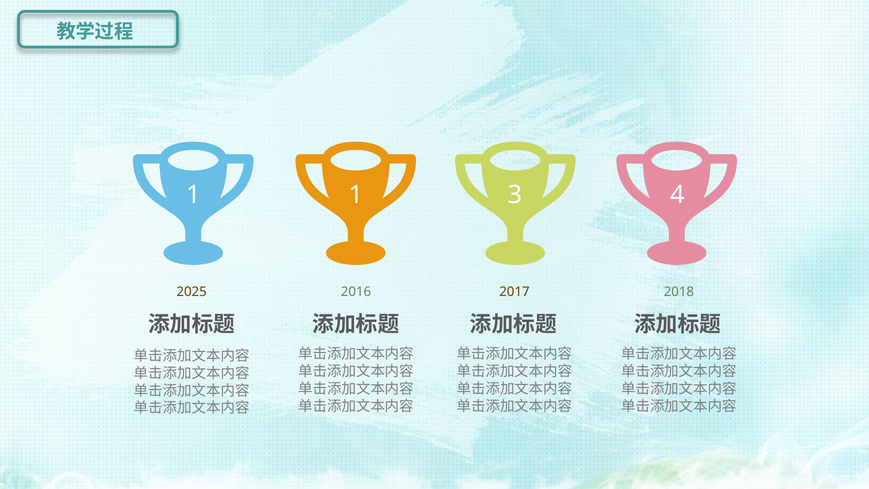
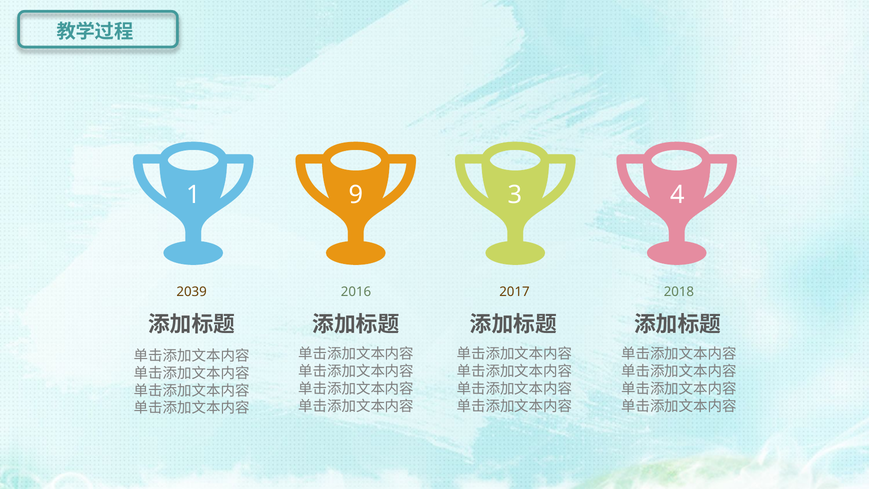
1 1: 1 -> 9 (356, 195)
2025: 2025 -> 2039 (192, 292)
